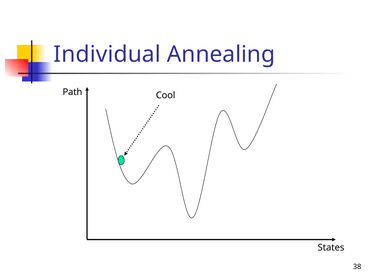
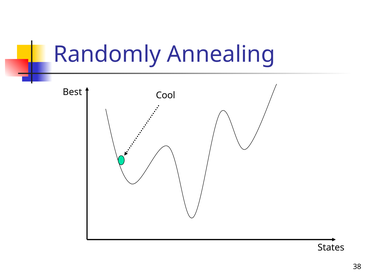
Individual: Individual -> Randomly (107, 54)
Path: Path -> Best (72, 92)
